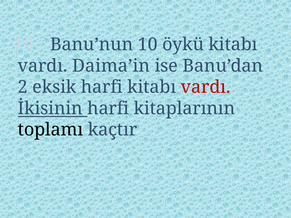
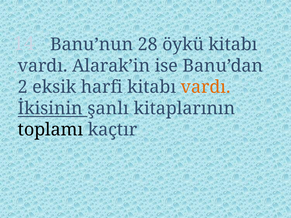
10: 10 -> 28 (148, 45)
Daima’in: Daima’in -> Alarak’in (111, 66)
vardı colour: red -> orange (206, 87)
İkisinin harfi: harfi -> şanlı (108, 109)
